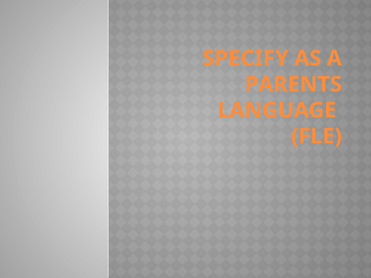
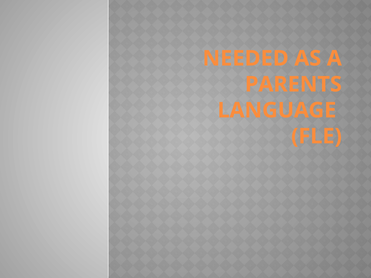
SPECIFY: SPECIFY -> NEEDED (246, 58)
